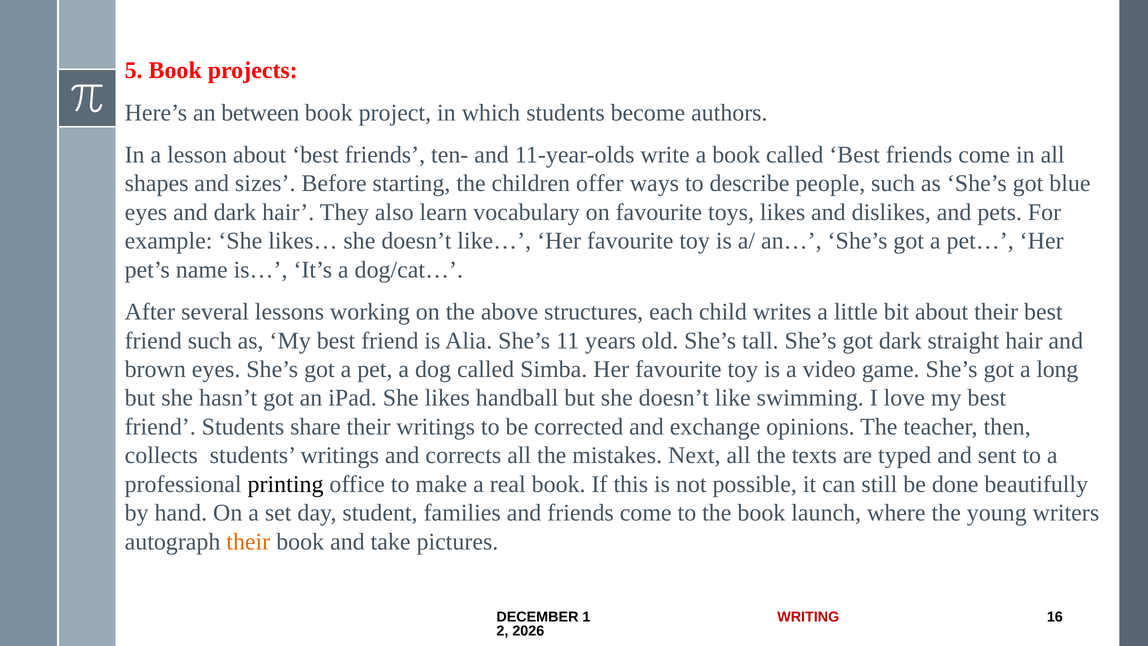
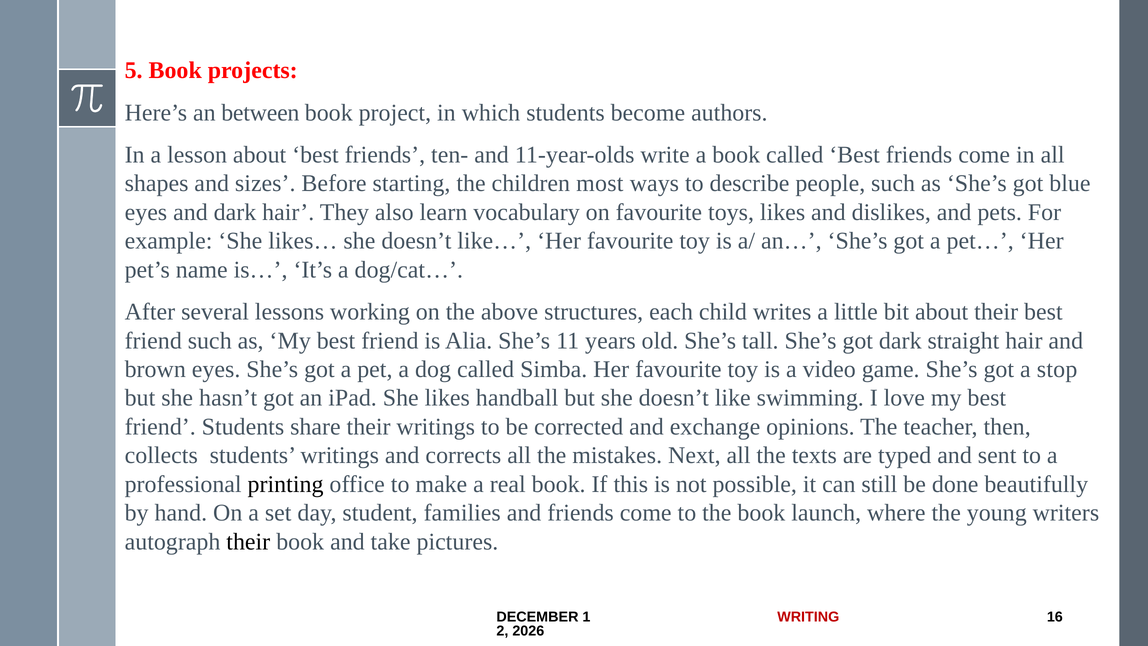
offer: offer -> most (600, 183)
long: long -> stop (1057, 369)
their colour: orange -> black (248, 541)
